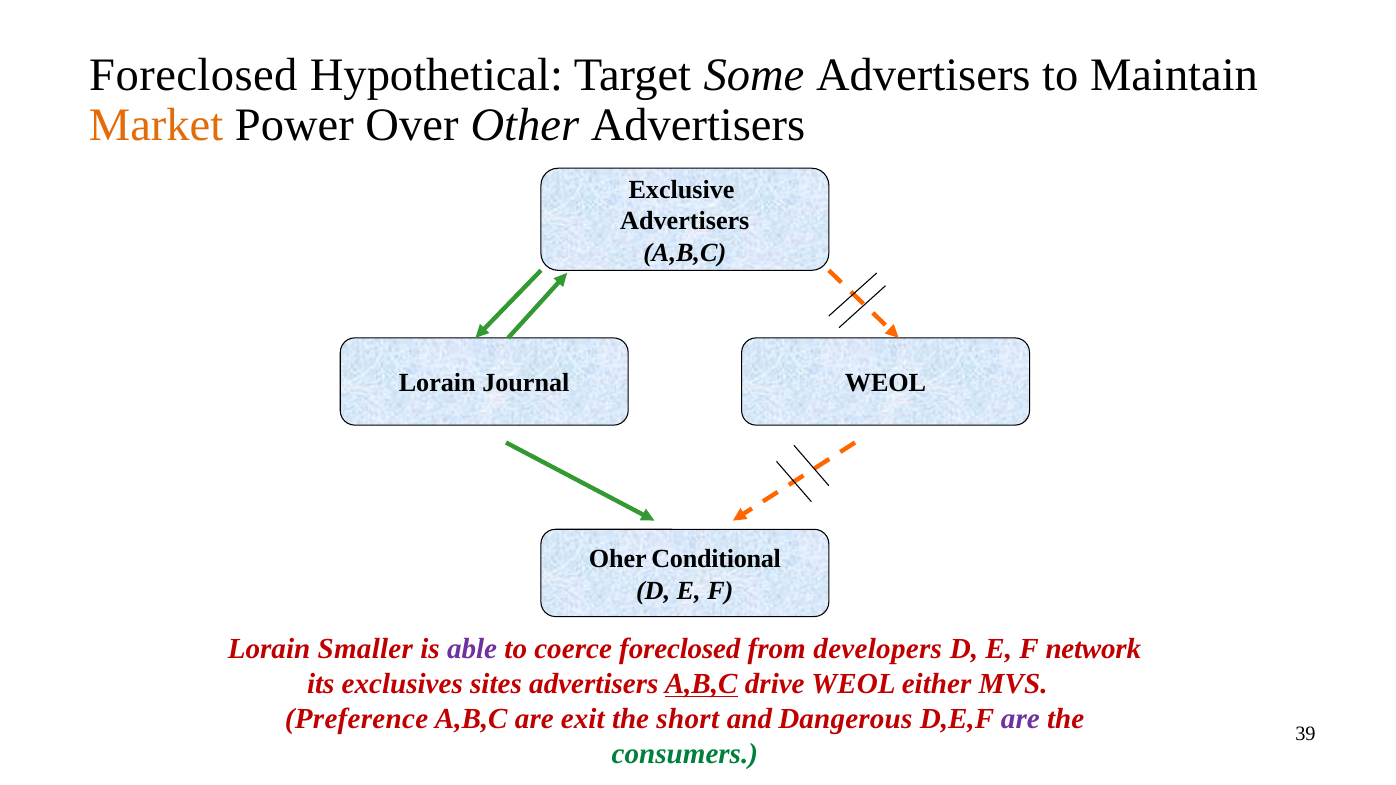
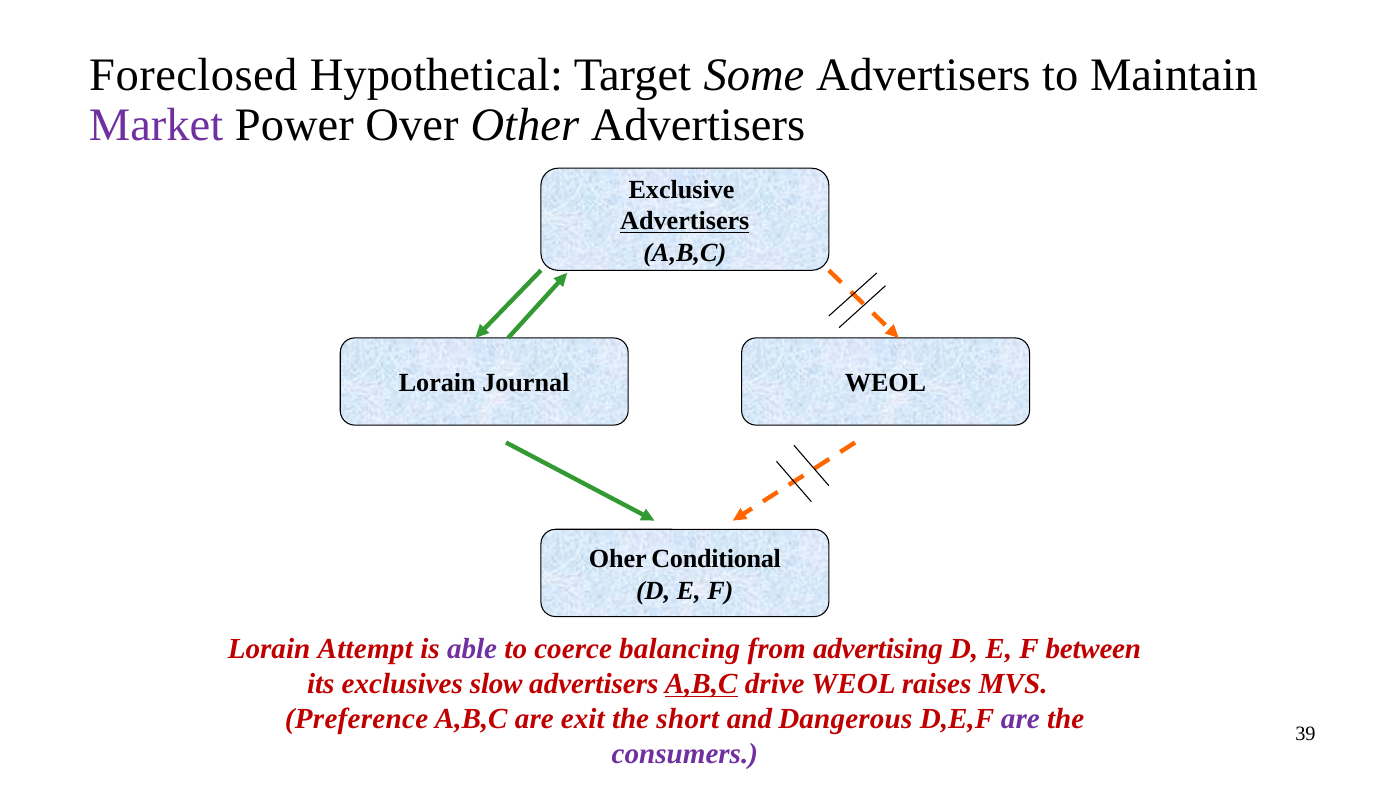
Market colour: orange -> purple (156, 125)
Advertisers underline: none -> present (685, 221)
Smaller: Smaller -> Attempt (365, 649)
coerce foreclosed: foreclosed -> balancing (680, 649)
developers: developers -> advertising (878, 649)
network: network -> between (1093, 649)
sites: sites -> slow (496, 684)
either: either -> raises (937, 684)
consumers colour: green -> purple (685, 754)
